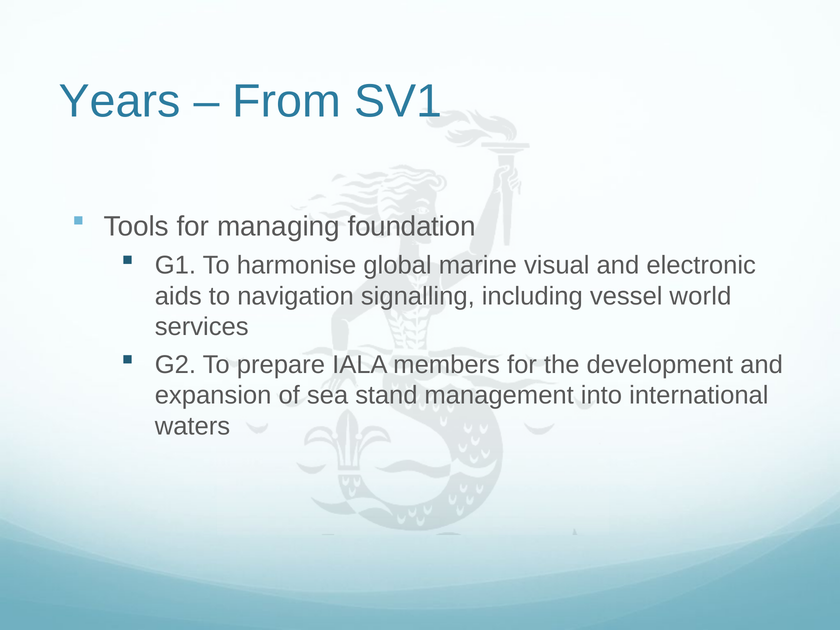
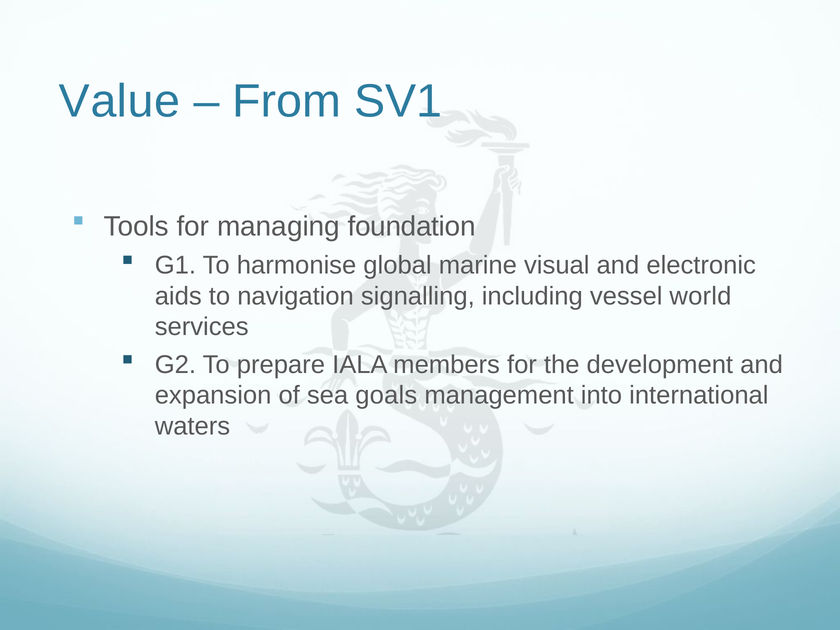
Years: Years -> Value (120, 101)
stand: stand -> goals (386, 395)
